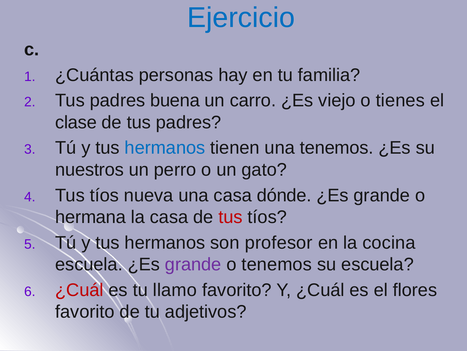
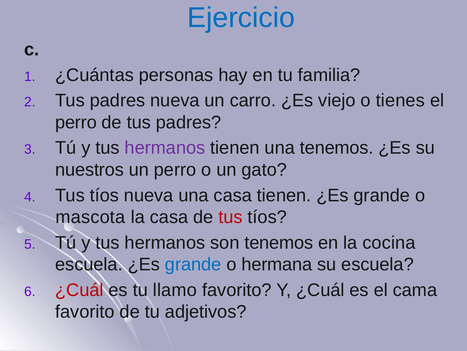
padres buena: buena -> nueva (175, 100)
clase: clase -> perro (76, 122)
hermanos colour: blue -> purple (165, 148)
casa dónde: dónde -> tienen (284, 195)
hermana: hermana -> mascota (90, 217)
son profesor: profesor -> tenemos (279, 242)
grande colour: purple -> blue (193, 264)
o tenemos: tenemos -> hermana (277, 264)
flores: flores -> cama (415, 289)
